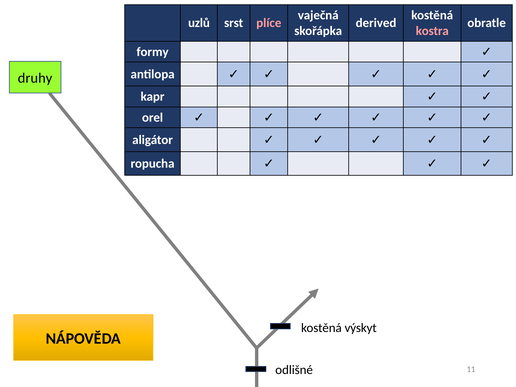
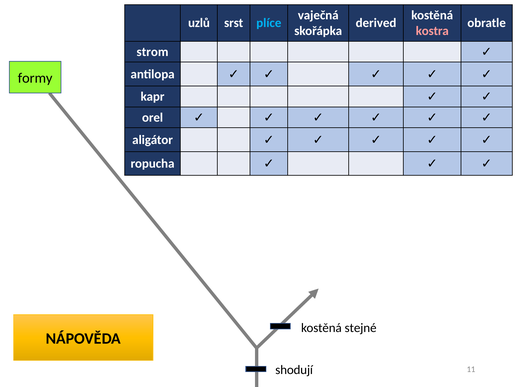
plíce colour: pink -> light blue (269, 23)
formy: formy -> strom (153, 52)
druhy: druhy -> formy (35, 78)
výskyt: výskyt -> stejné (361, 328)
odlišné: odlišné -> shodují (294, 370)
